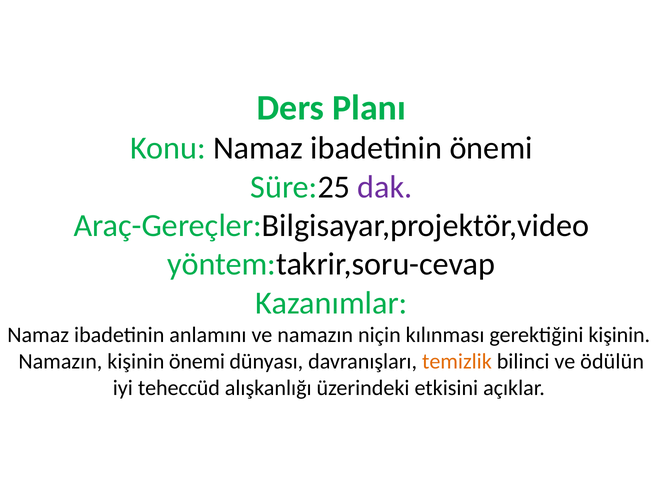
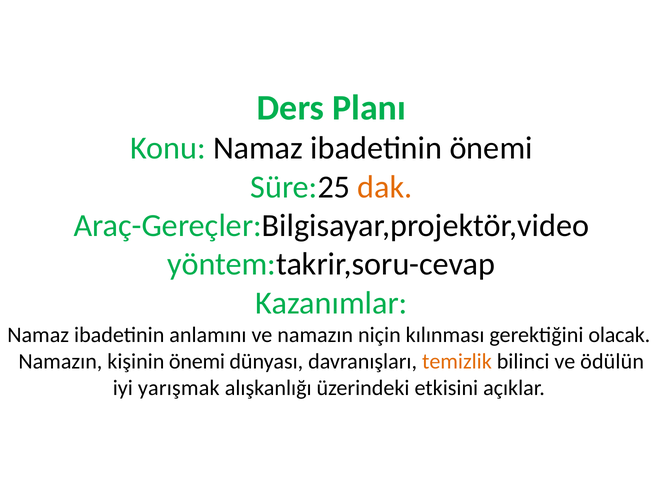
dak colour: purple -> orange (385, 187)
gerektiğini kişinin: kişinin -> olacak (619, 335)
teheccüd: teheccüd -> yarışmak (179, 388)
